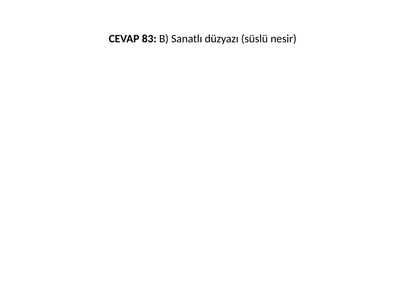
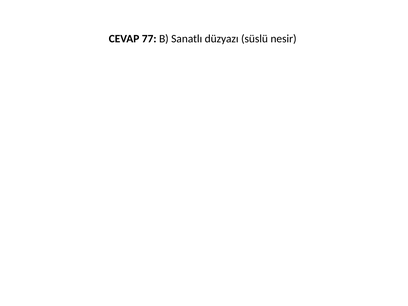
83: 83 -> 77 (149, 39)
